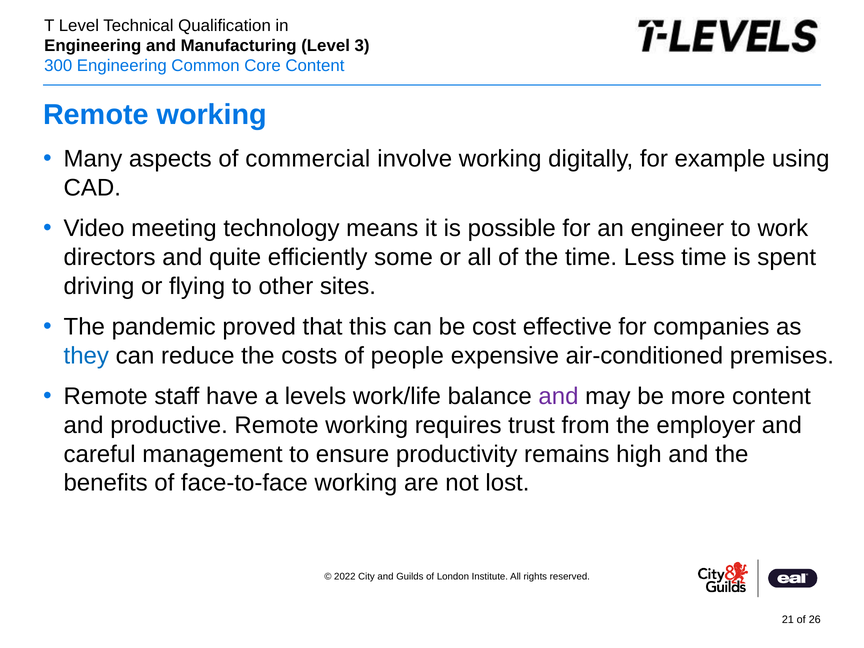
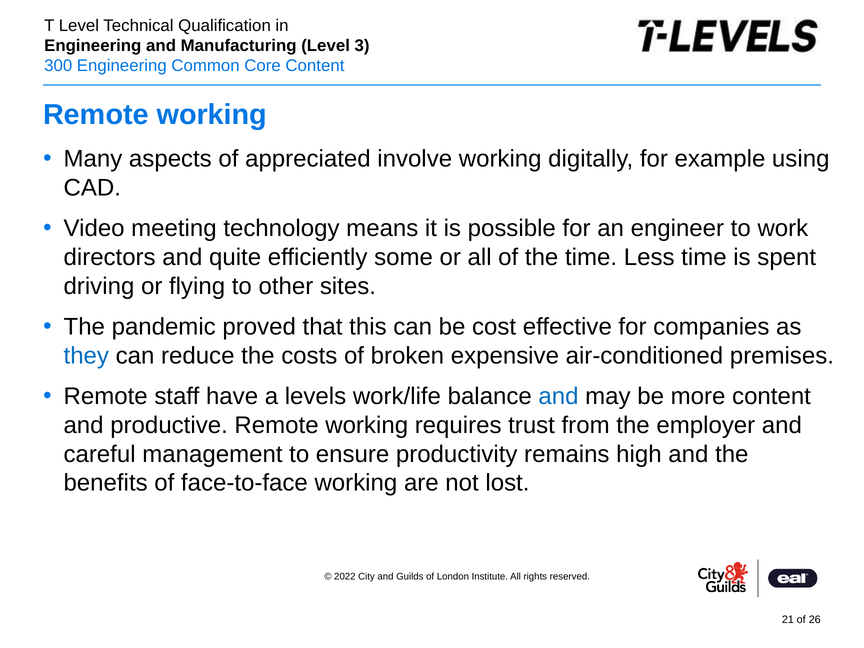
commercial: commercial -> appreciated (308, 159)
people: people -> broken (407, 356)
and colour: purple -> blue (559, 397)
